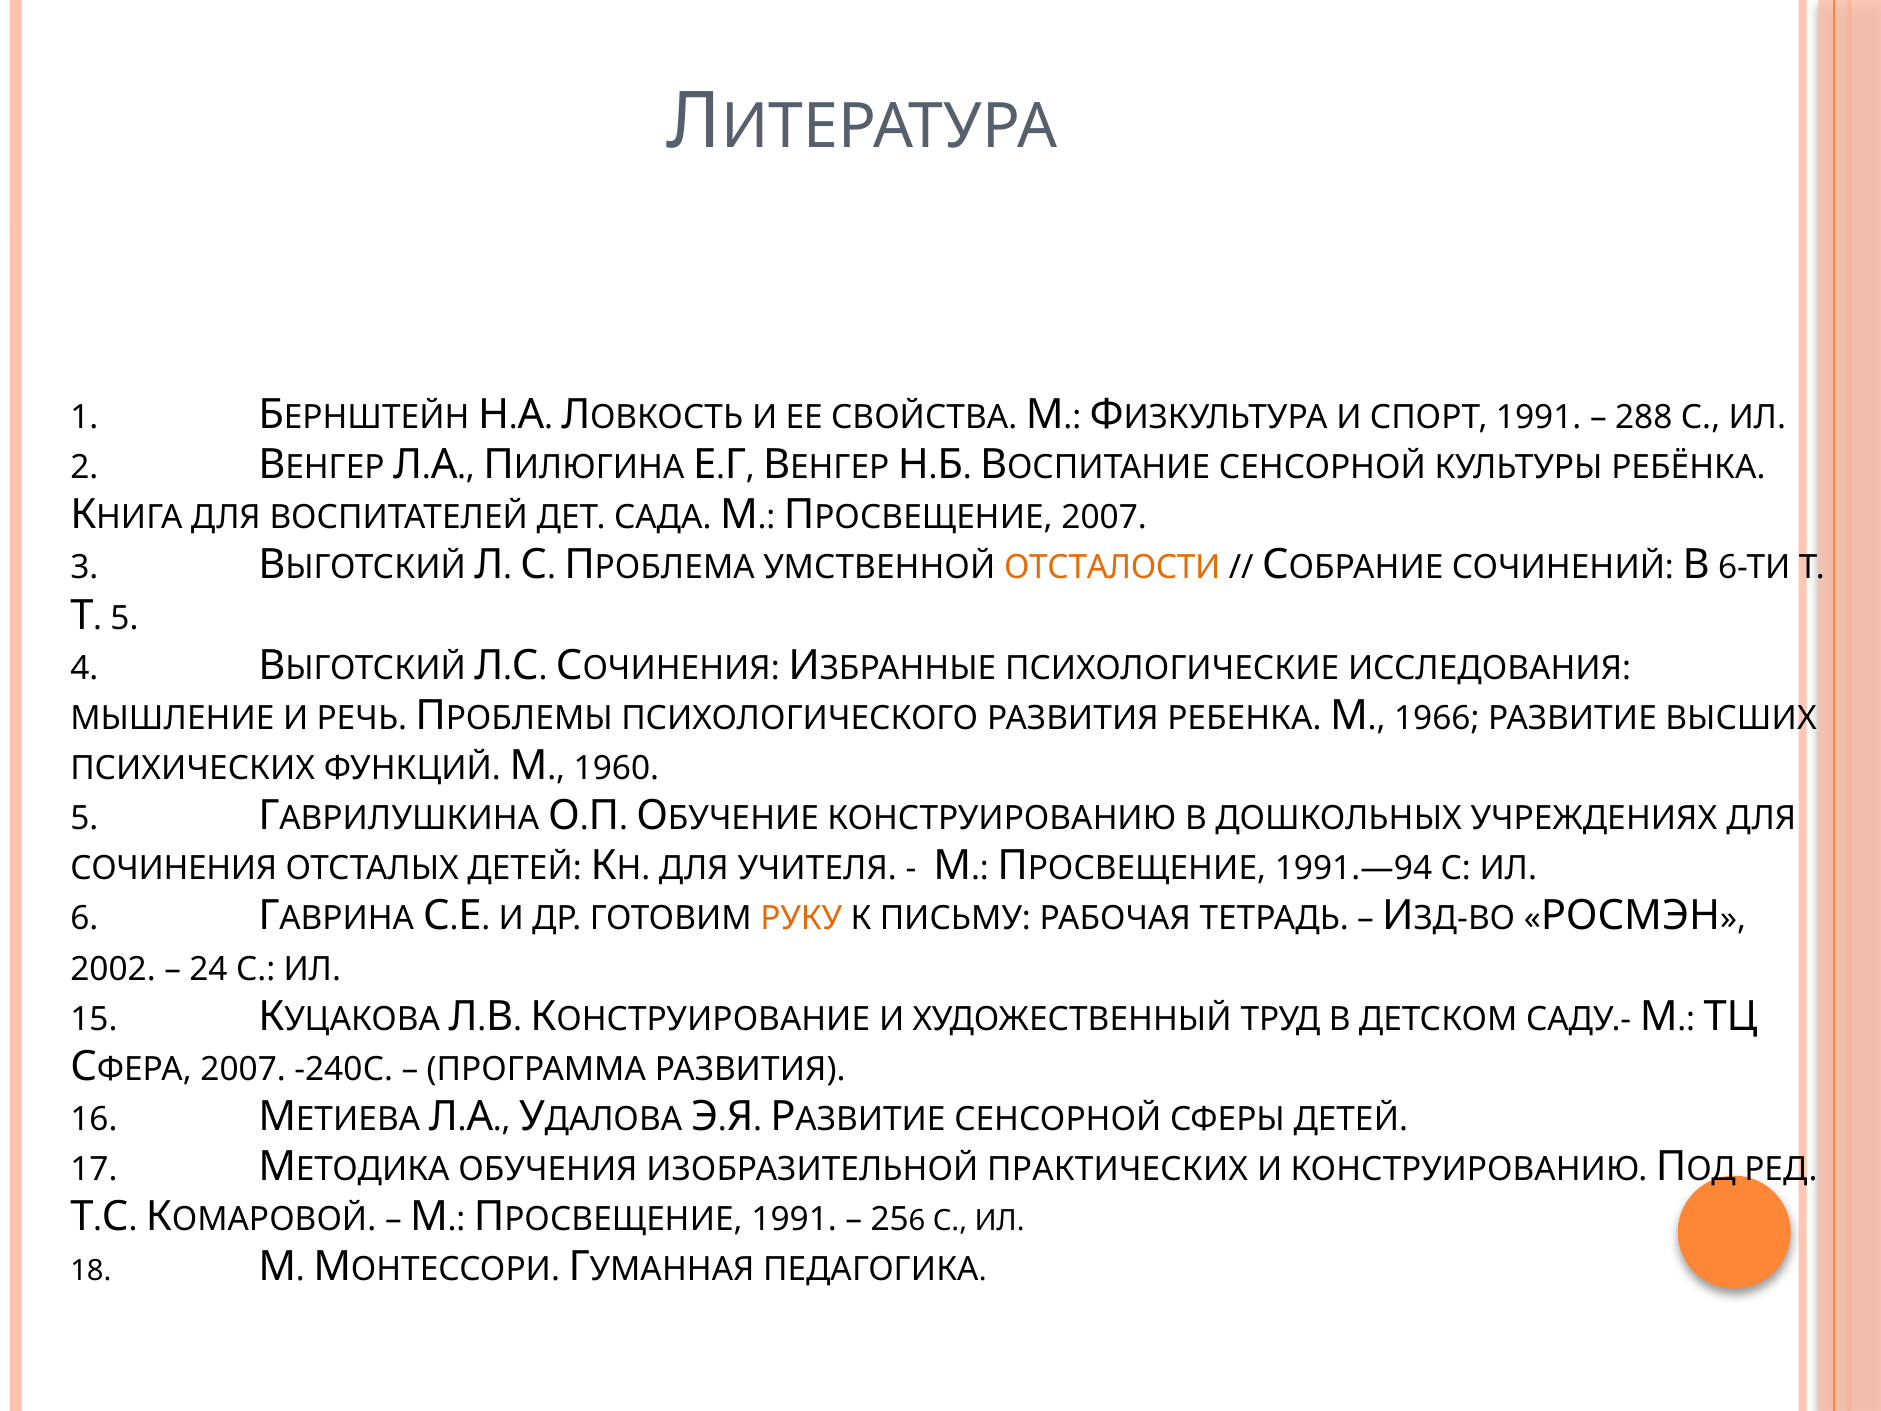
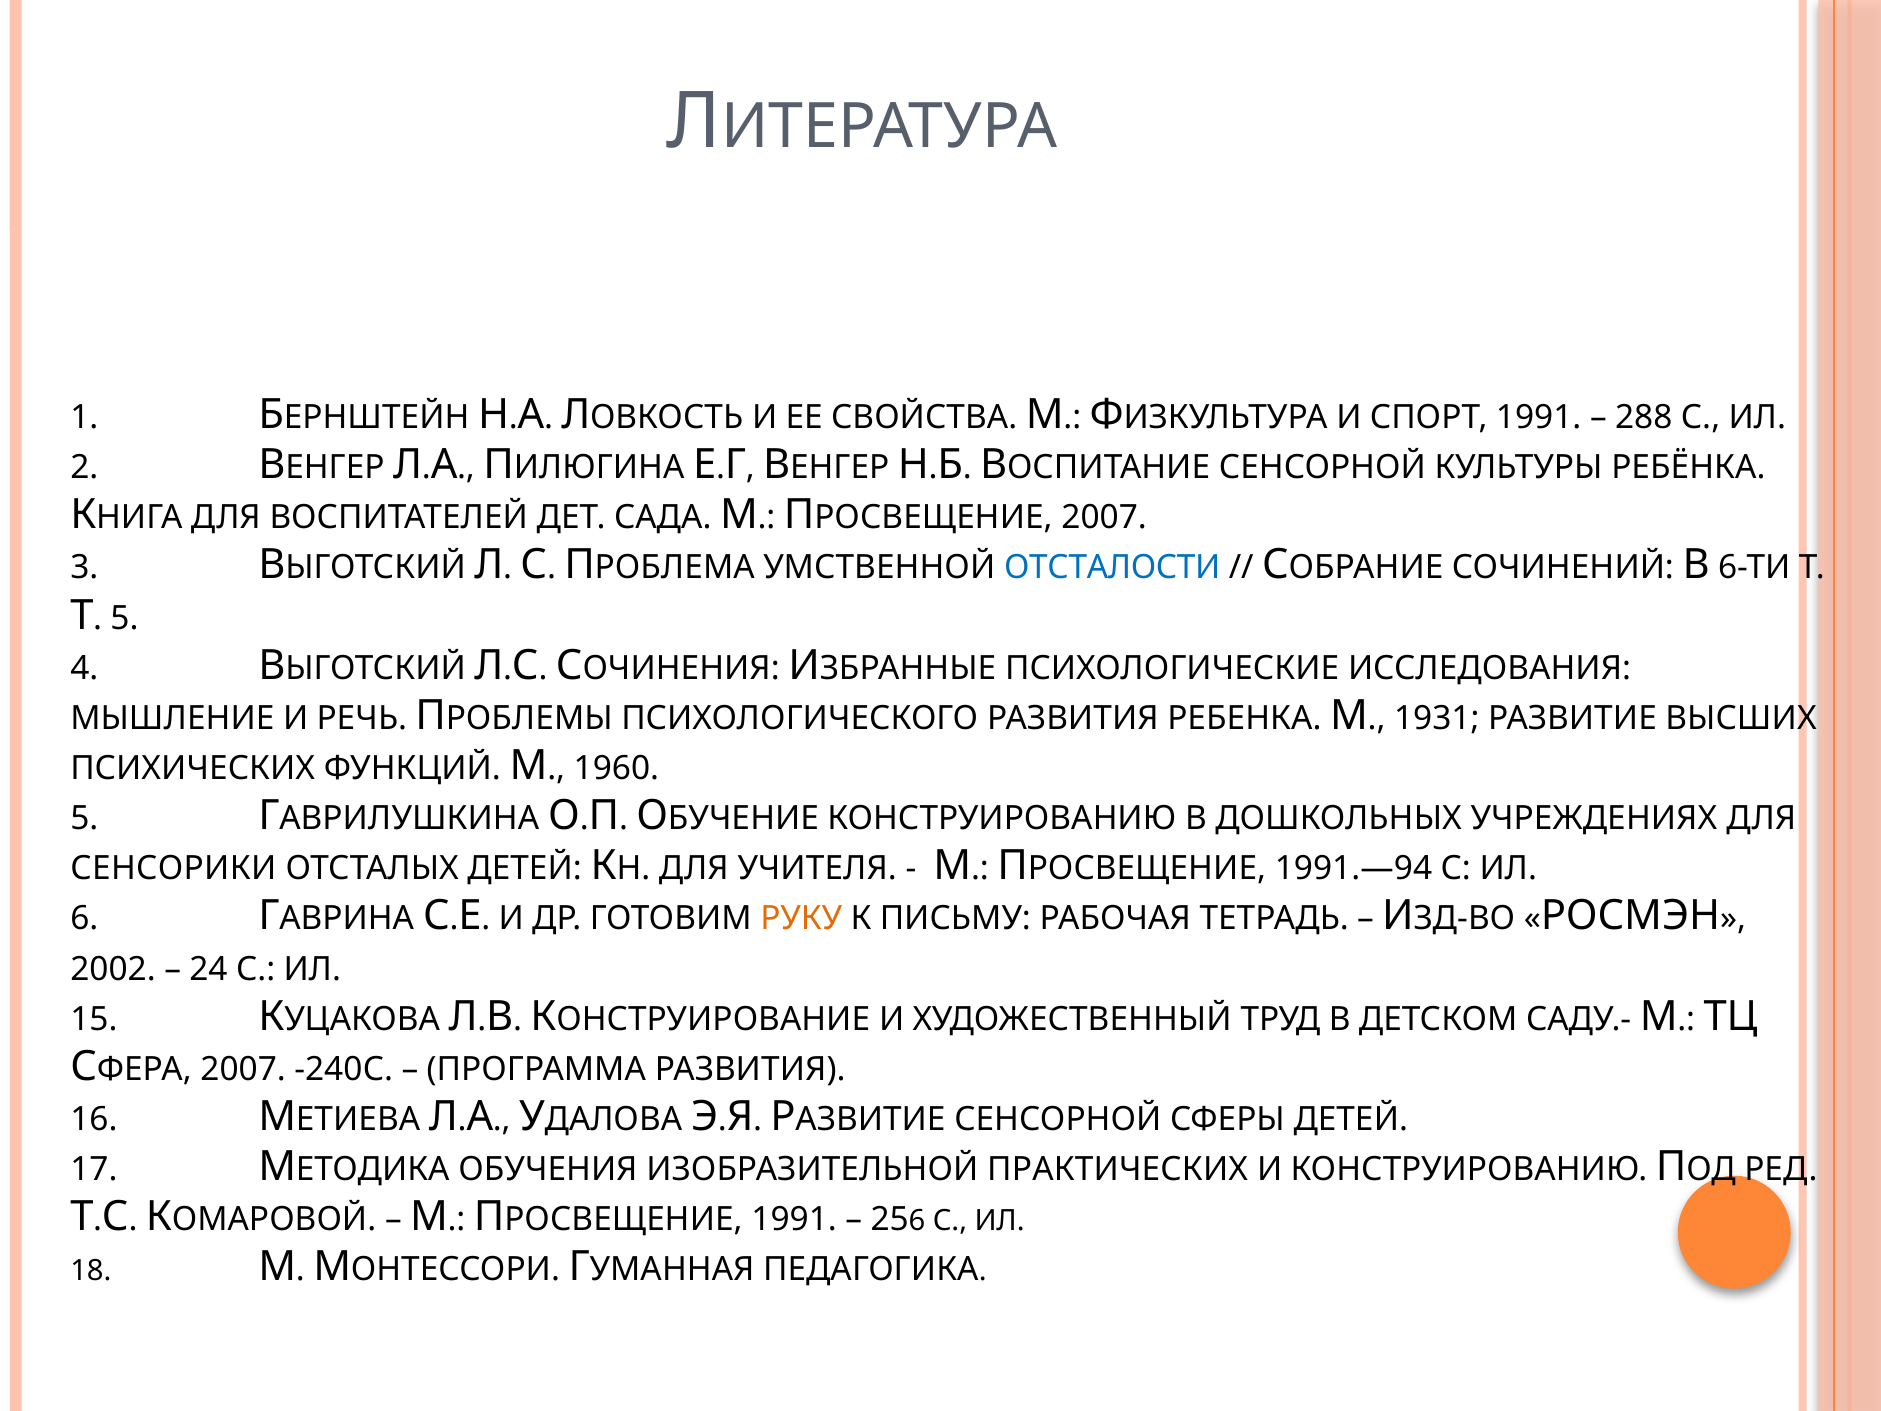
ОТСТАЛОСТИ colour: orange -> blue (1112, 568)
1966: 1966 -> 1931 (1437, 718)
СОЧИНЕНИЯ: СОЧИНЕНИЯ -> СЕНСОРИКИ (173, 869)
